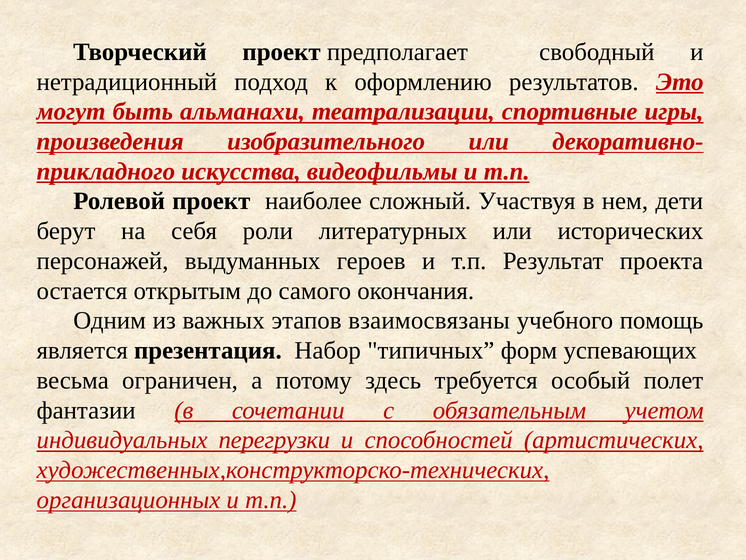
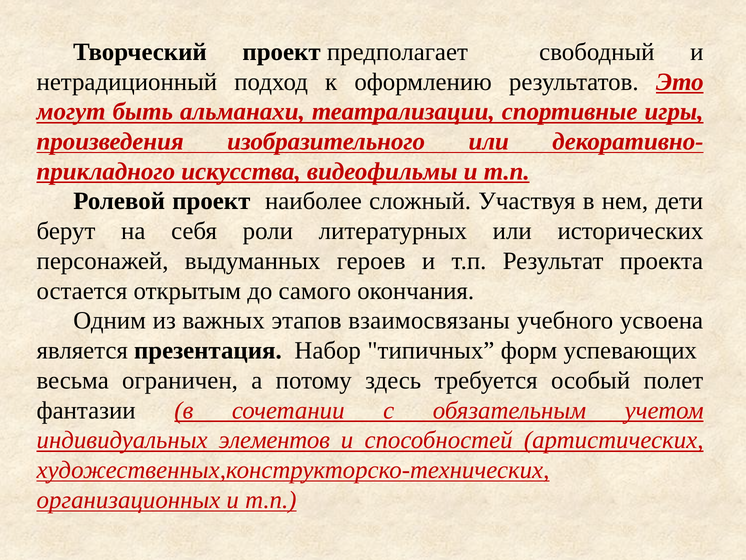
помощь: помощь -> усвоена (661, 320)
перегрузки: перегрузки -> элементов (274, 440)
